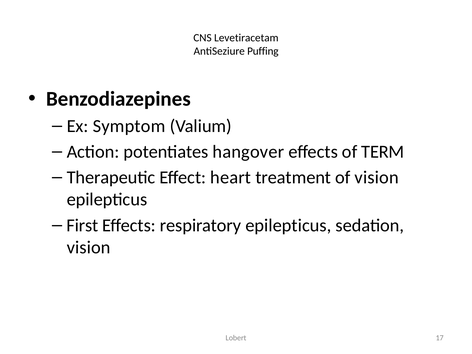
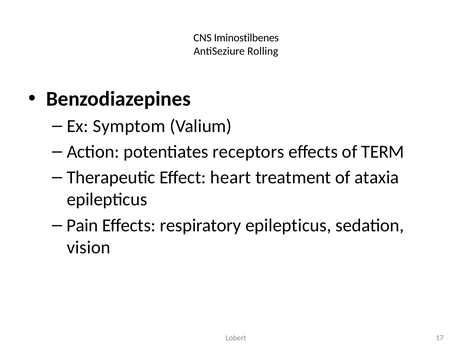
Levetiracetam: Levetiracetam -> Iminostilbenes (246, 38)
Puffing: Puffing -> Rolling (263, 51)
hangover: hangover -> receptors (248, 152)
of vision: vision -> ataxia (377, 178)
First: First -> Pain (82, 225)
